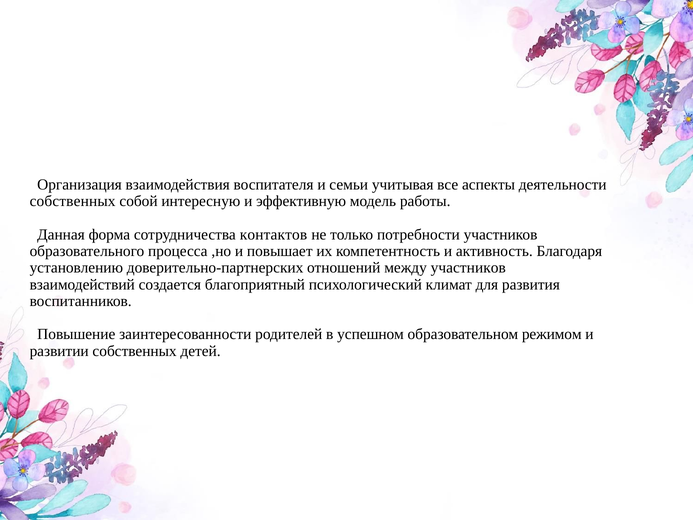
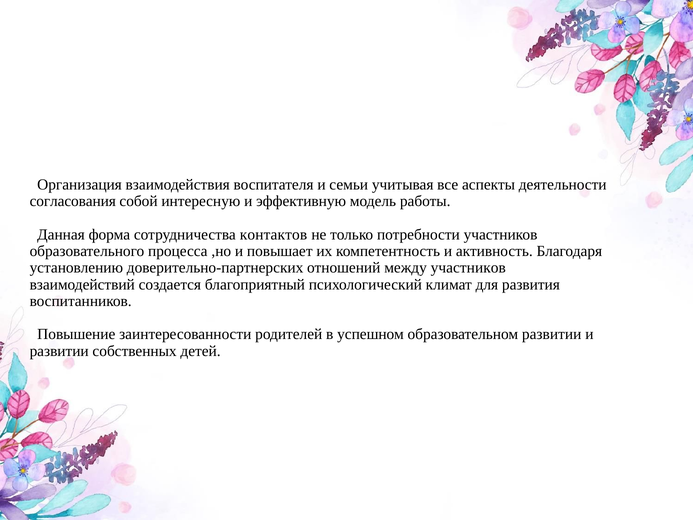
собственных: собственных -> согласования (73, 201)
образовательном режимом: режимом -> развитии (552, 334)
